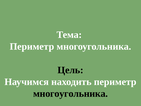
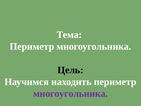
многоугольника colour: black -> purple (71, 93)
